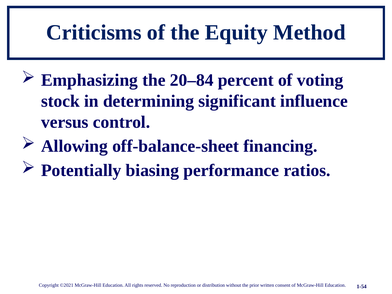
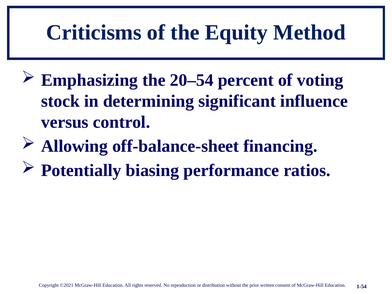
20–84: 20–84 -> 20–54 (192, 80)
